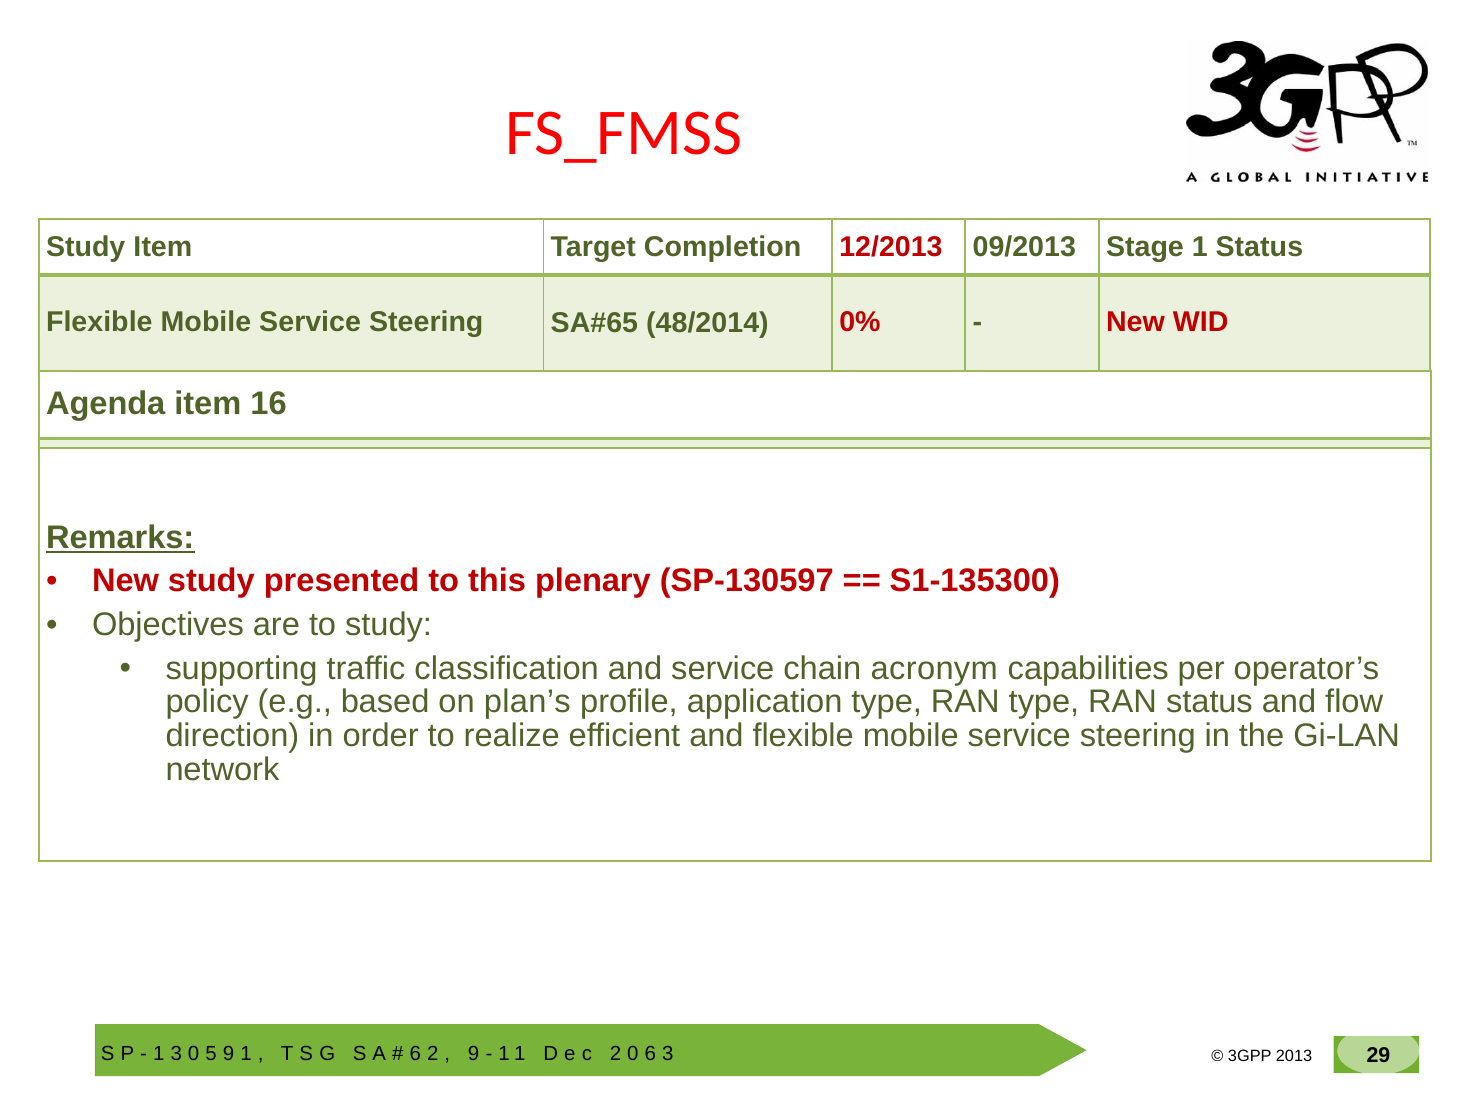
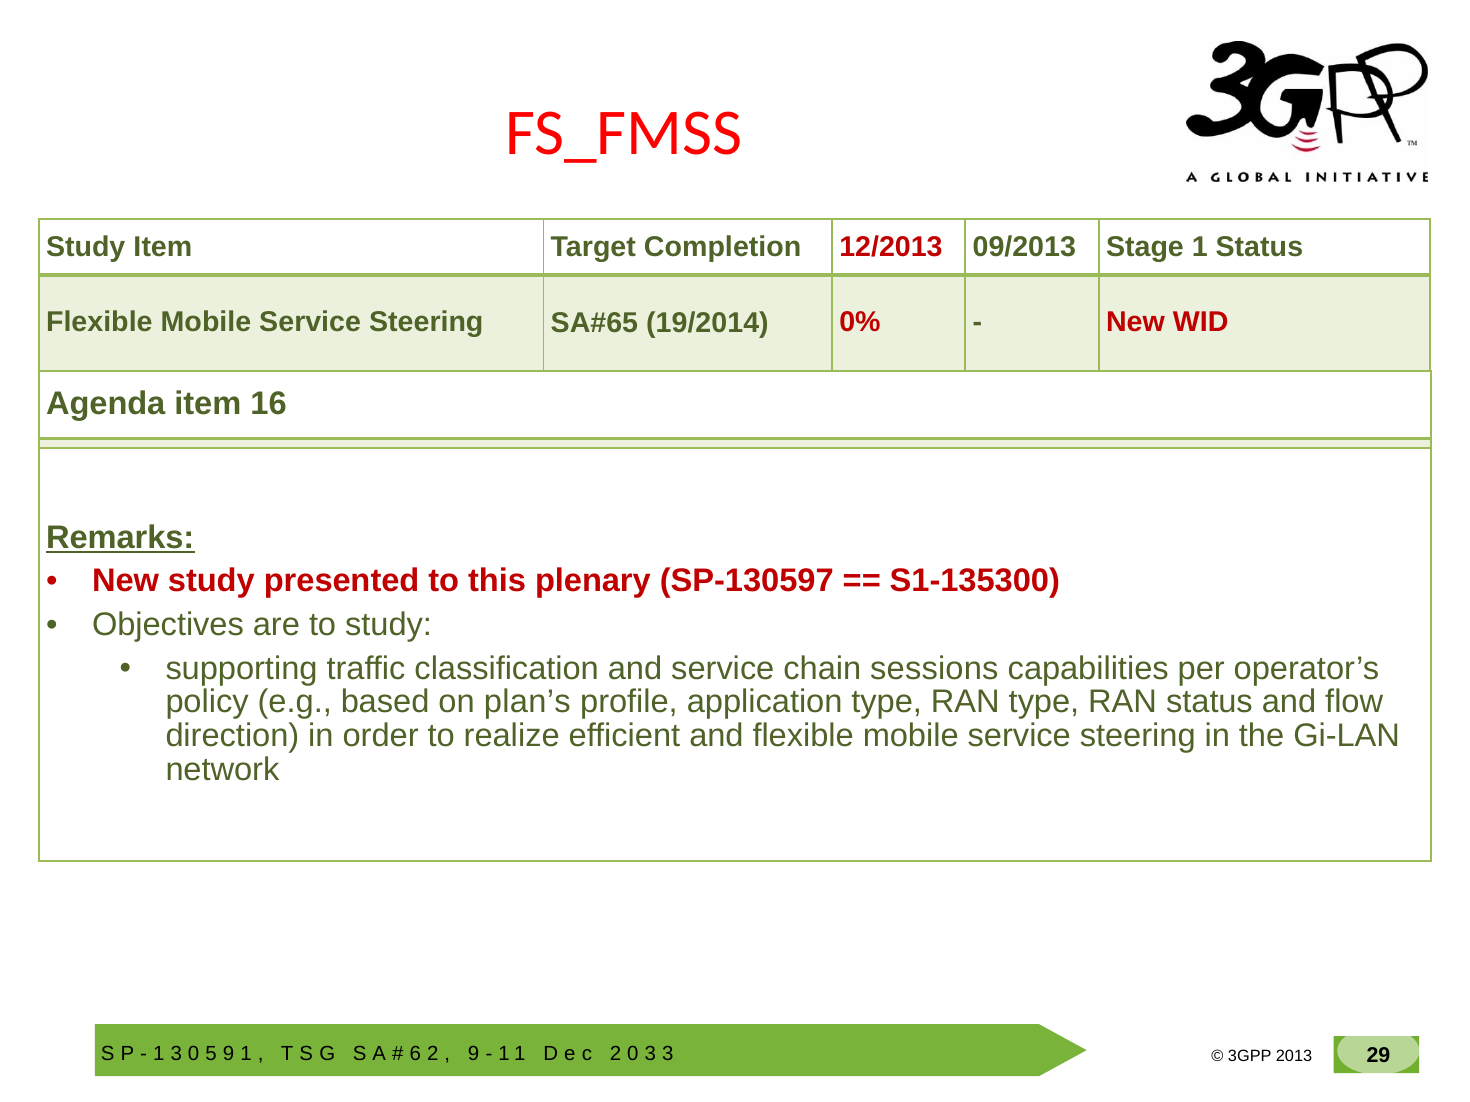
48/2014: 48/2014 -> 19/2014 (707, 324)
acronym: acronym -> sessions (934, 669)
6: 6 -> 3 (650, 1054)
